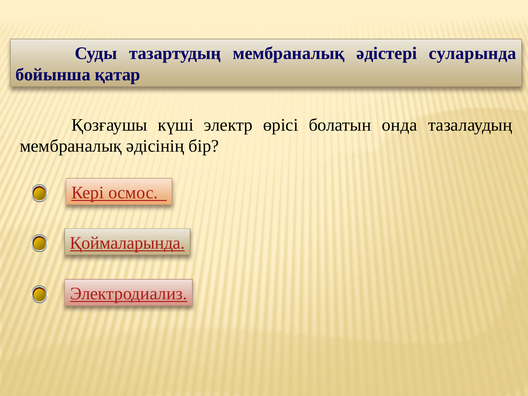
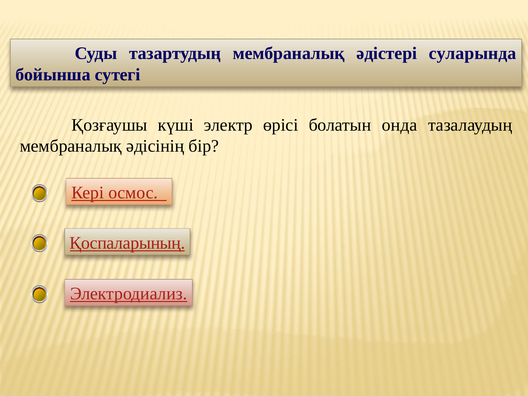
қатар: қатар -> сутегі (118, 75)
Қоймаларында: Қоймаларында -> Қоспаларының (127, 243)
